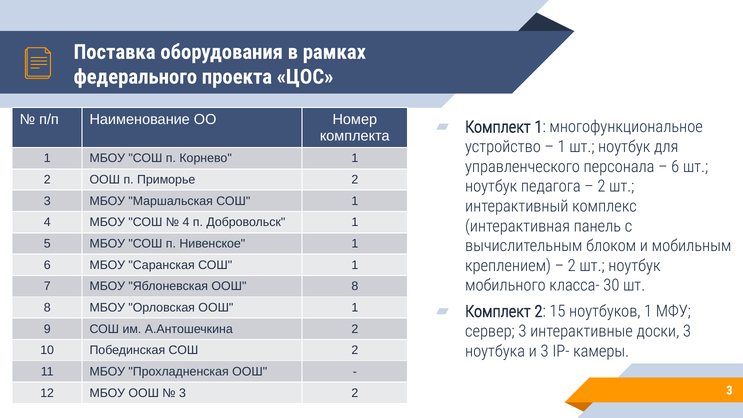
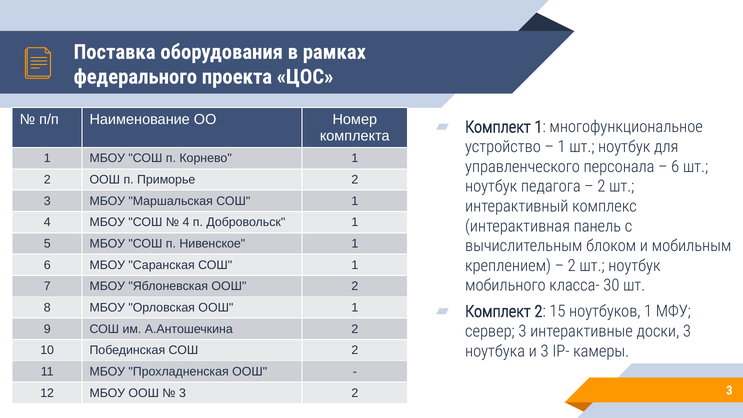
ООШ 8: 8 -> 2 (355, 286)
